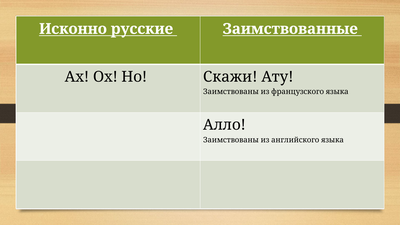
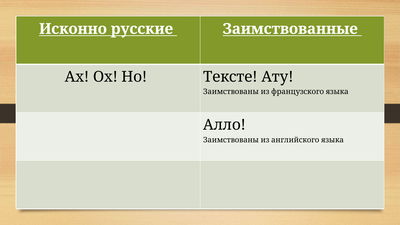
Скажи: Скажи -> Тексте (230, 77)
